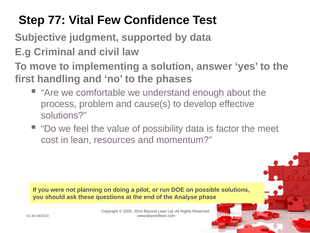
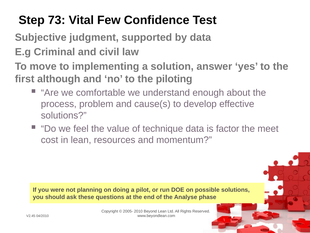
77: 77 -> 73 (57, 20)
handling: handling -> although (59, 79)
phases: phases -> piloting (174, 79)
possibility: possibility -> technique (163, 128)
